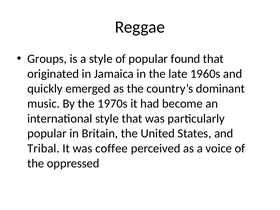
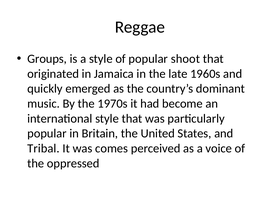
found: found -> shoot (185, 59)
coffee: coffee -> comes (112, 148)
